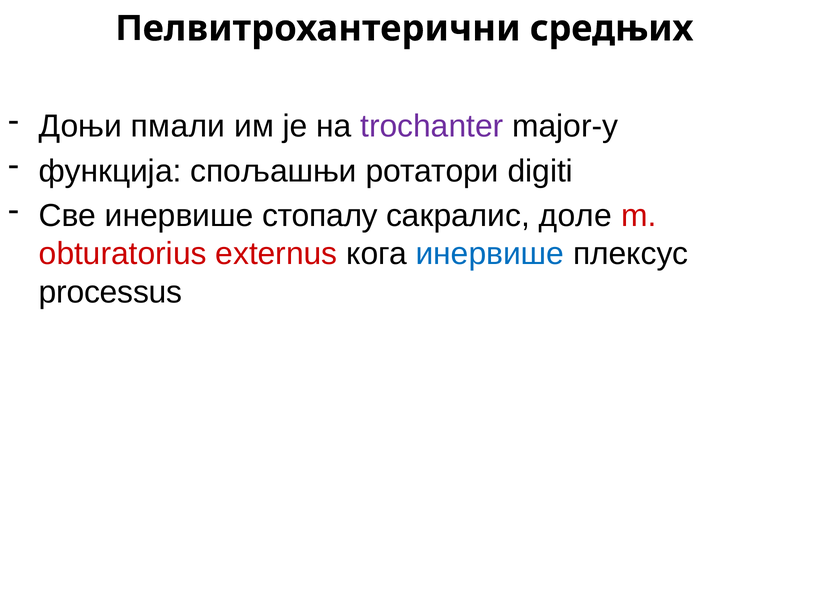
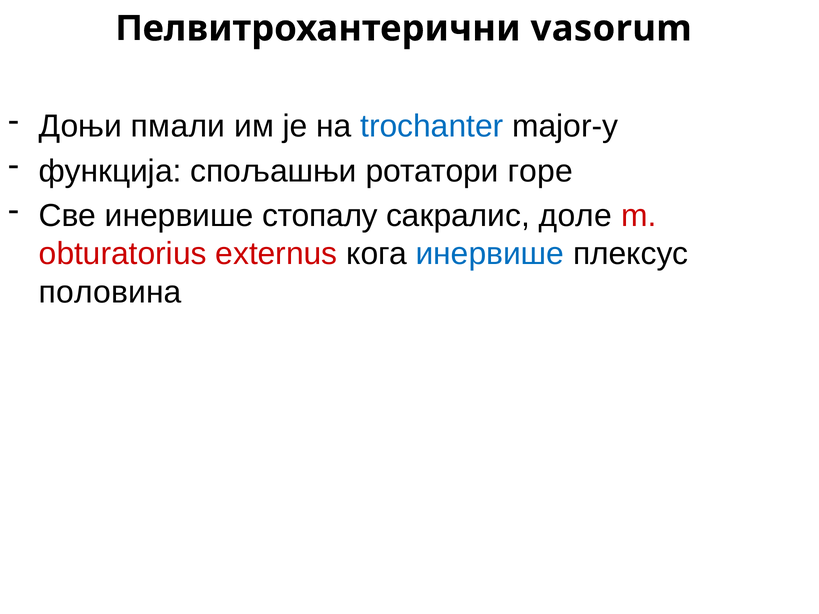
средњих: средњих -> vasorum (611, 28)
trochanter colour: purple -> blue (432, 126)
digiti: digiti -> горе (540, 171)
processus: processus -> половина (110, 292)
